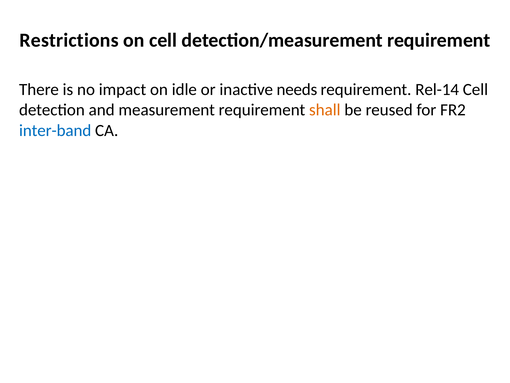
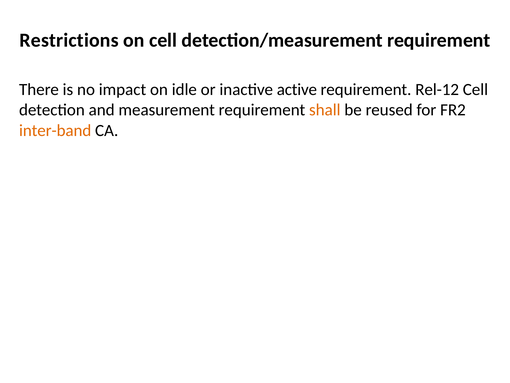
needs: needs -> active (297, 90)
Rel-14: Rel-14 -> Rel-12 (437, 90)
inter-band colour: blue -> orange (55, 130)
